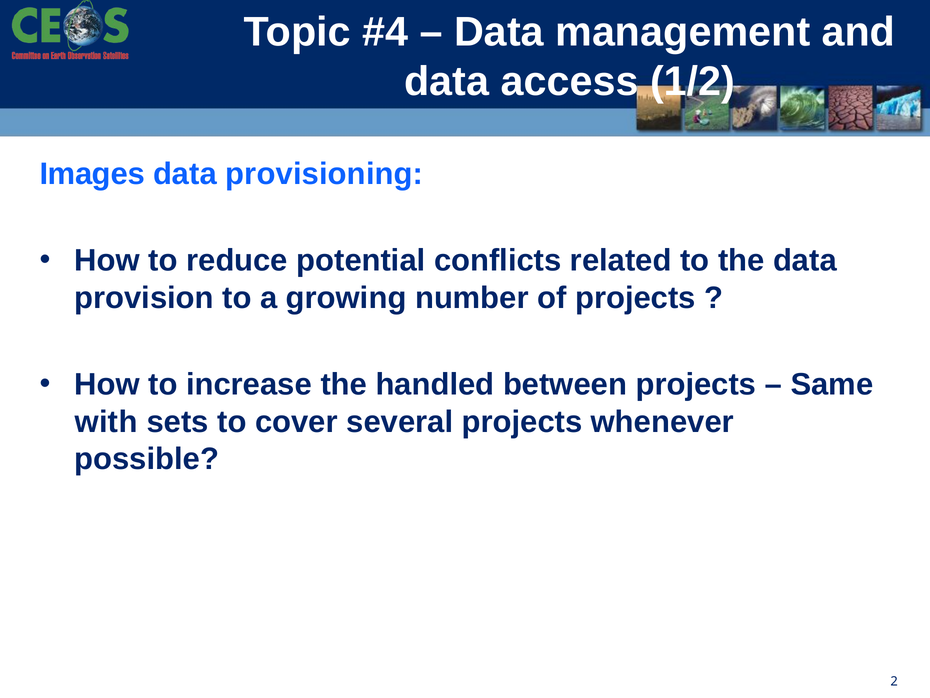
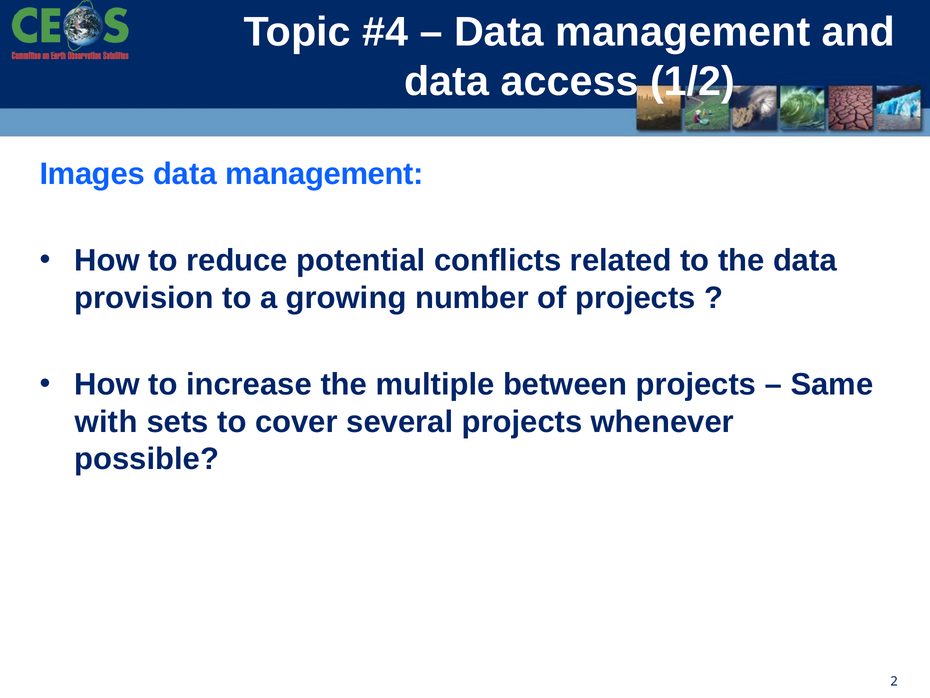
provisioning: provisioning -> management (325, 174)
handled: handled -> multiple (435, 384)
